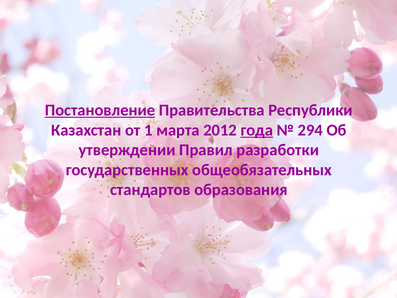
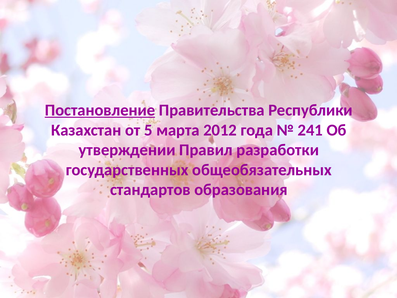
1: 1 -> 5 (148, 130)
года underline: present -> none (257, 130)
294: 294 -> 241 (310, 130)
